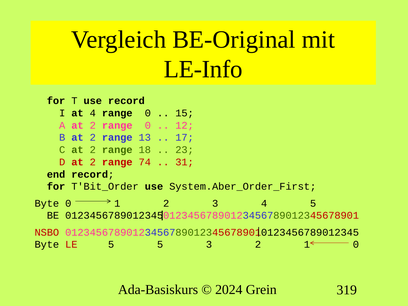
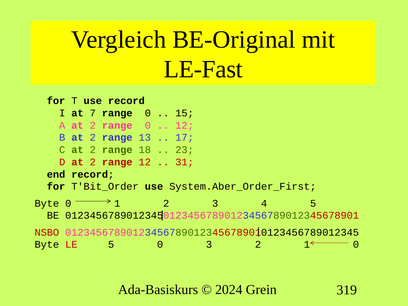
LE-Info: LE-Info -> LE-Fast (203, 69)
at 4: 4 -> 7 (93, 113)
range 74: 74 -> 12 (145, 162)
5 5: 5 -> 0 (160, 245)
